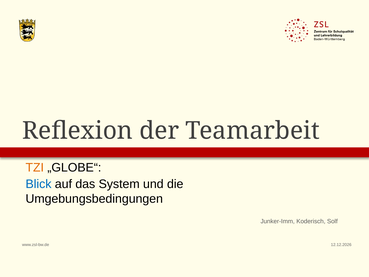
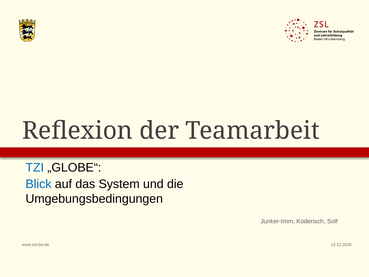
TZI colour: orange -> blue (35, 167)
